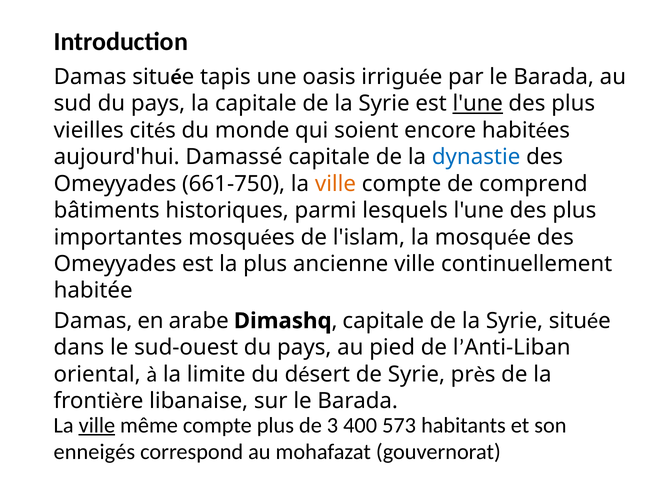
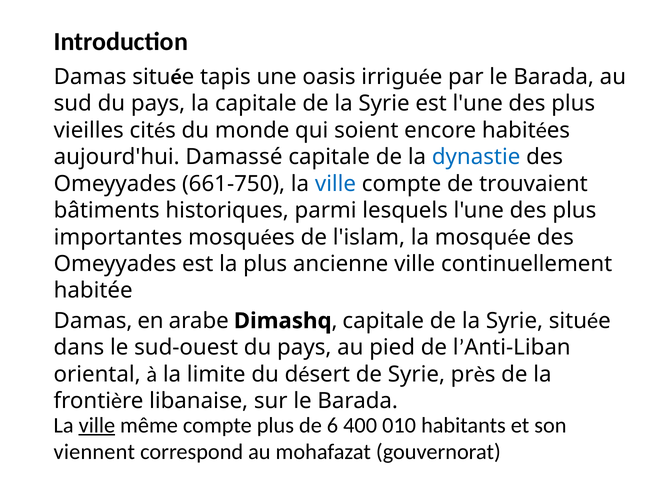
l'une underline: present -> none (478, 104)
ville colour: orange -> blue (335, 184)
comprend: comprend -> trouvaient (533, 184)
3: 3 -> 6 (333, 426)
573: 573 -> 010 (399, 426)
enneigés: enneigés -> viennent (94, 453)
